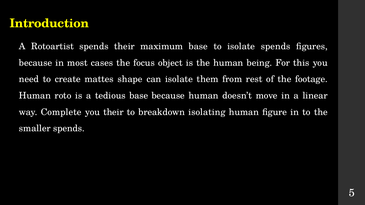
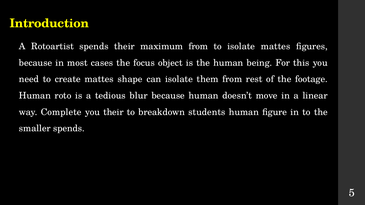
maximum base: base -> from (198, 46)
isolate spends: spends -> mattes (276, 46)
tedious base: base -> blur (139, 96)
isolating: isolating -> students (207, 112)
